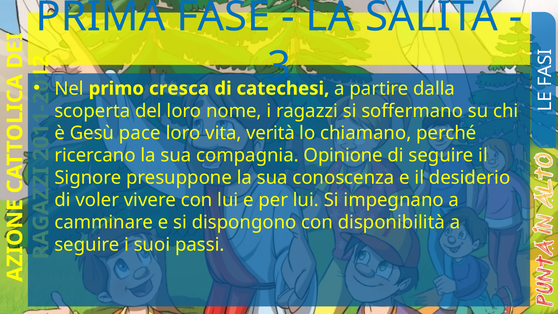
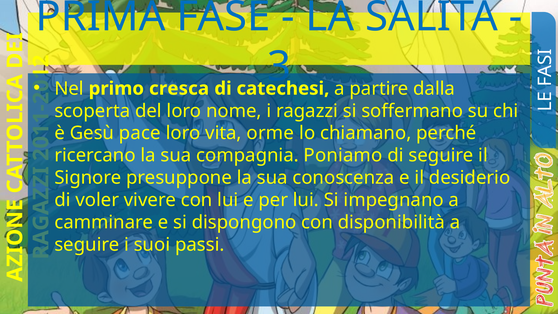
verità: verità -> orme (270, 133)
Opinione: Opinione -> Poniamo (343, 155)
